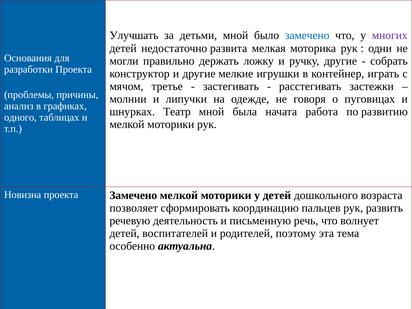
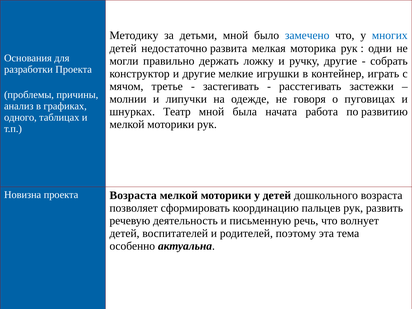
Улучшать: Улучшать -> Методику (134, 36)
многих colour: purple -> blue (390, 36)
проекта Замечено: Замечено -> Возраста (133, 195)
